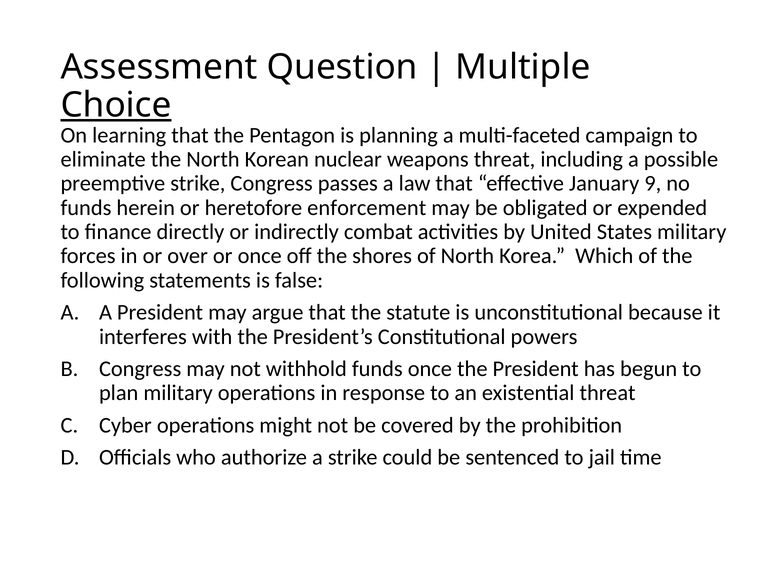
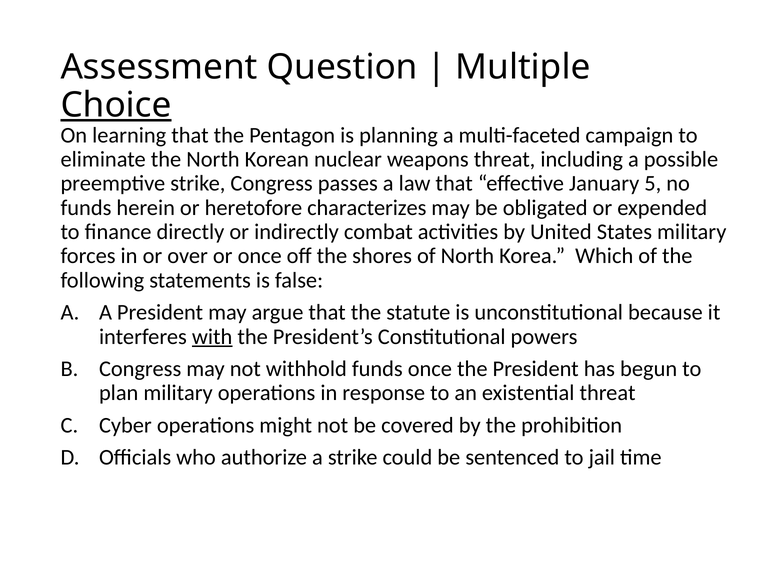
9: 9 -> 5 (653, 184)
enforcement: enforcement -> characterizes (367, 208)
with underline: none -> present (212, 337)
